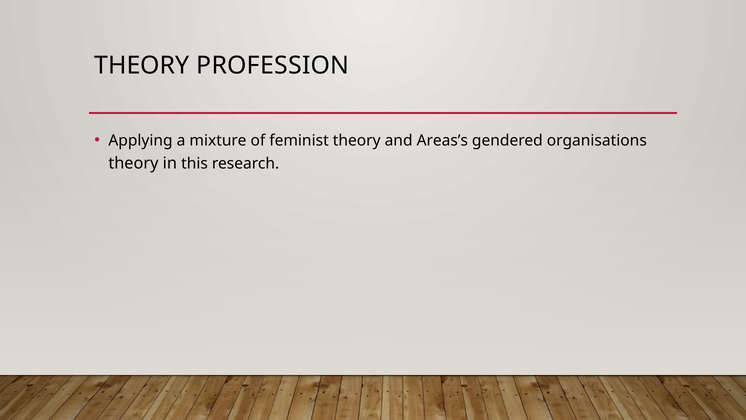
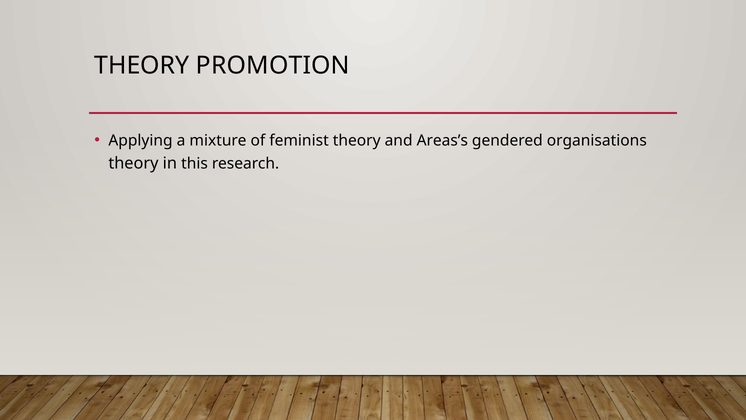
PROFESSION: PROFESSION -> PROMOTION (273, 65)
